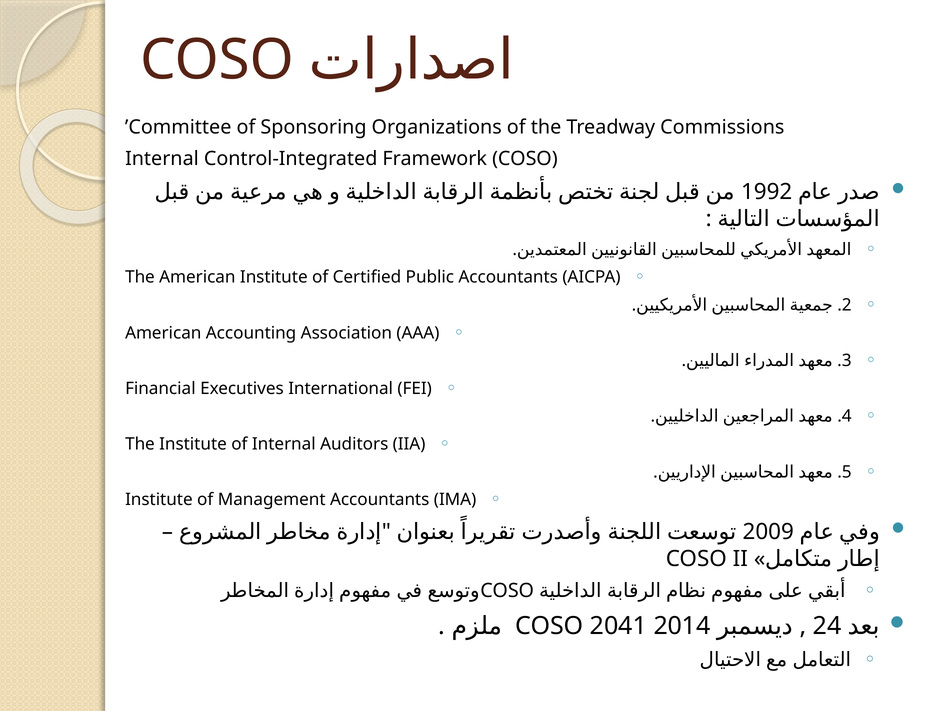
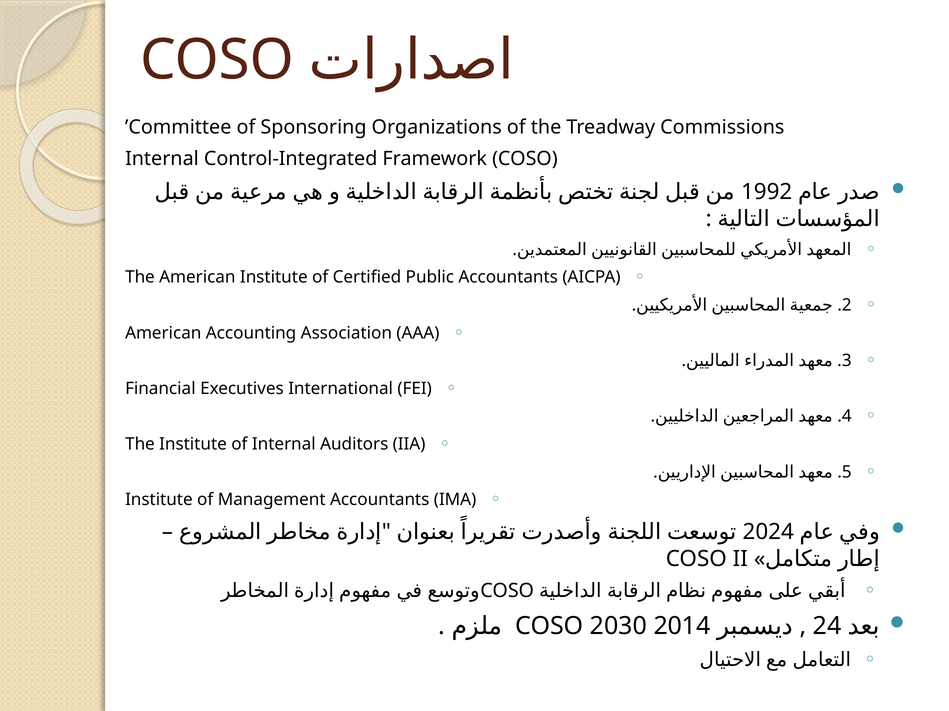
2009: 2009 -> 2024 (768, 532)
2041: 2041 -> 2030 (618, 627)
